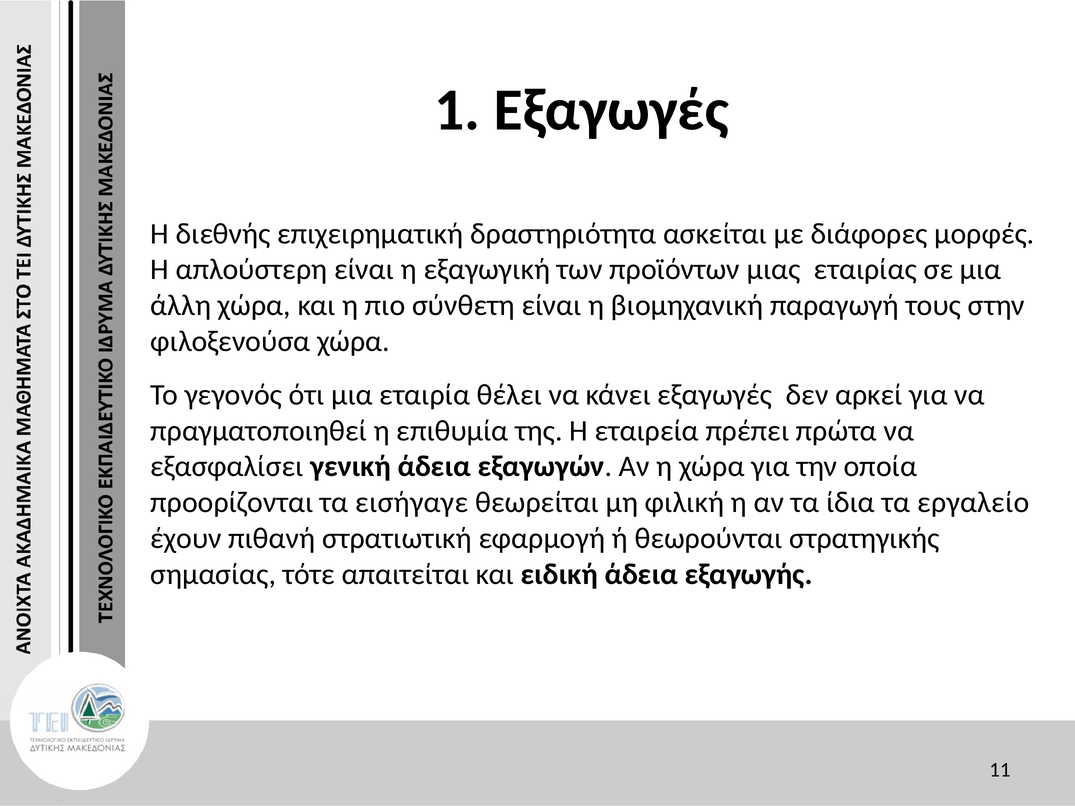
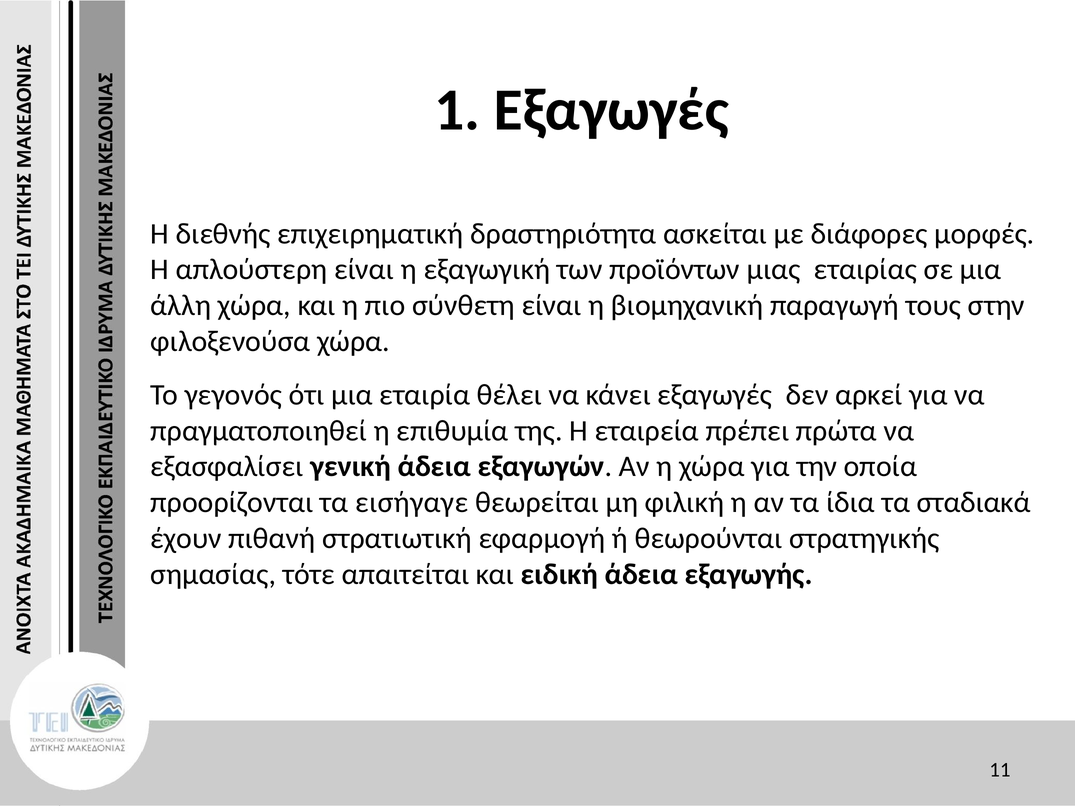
εργαλείο: εργαλείο -> σταδιακά (974, 503)
